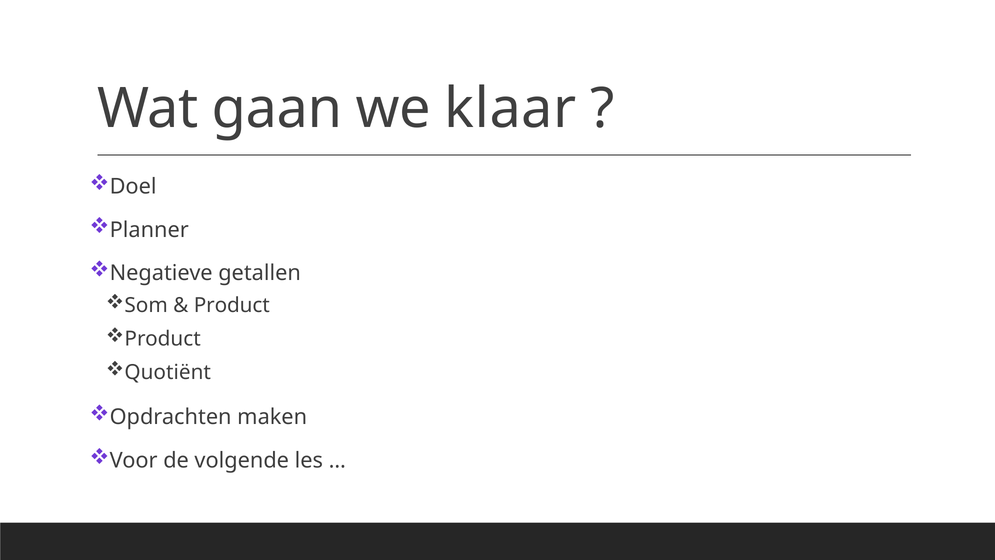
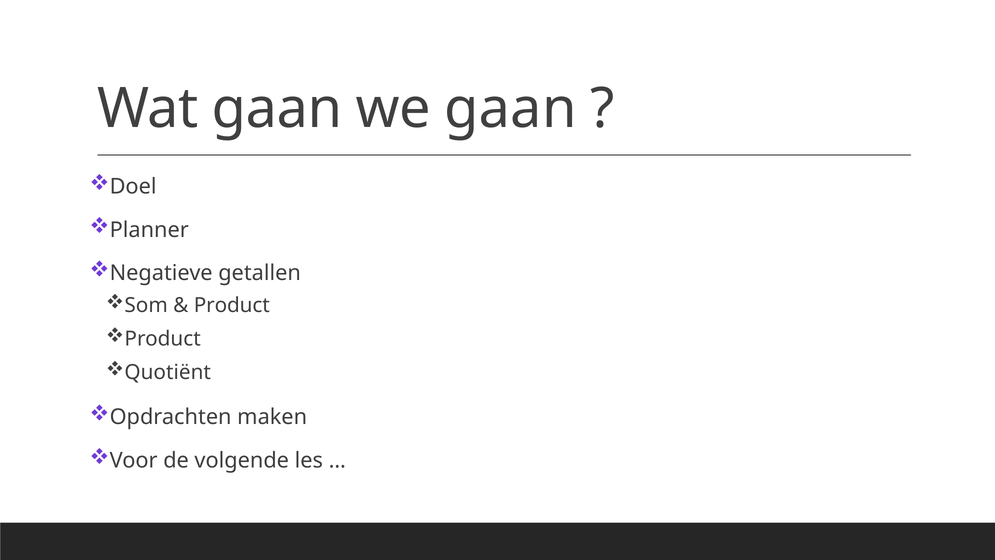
we klaar: klaar -> gaan (510, 109)
